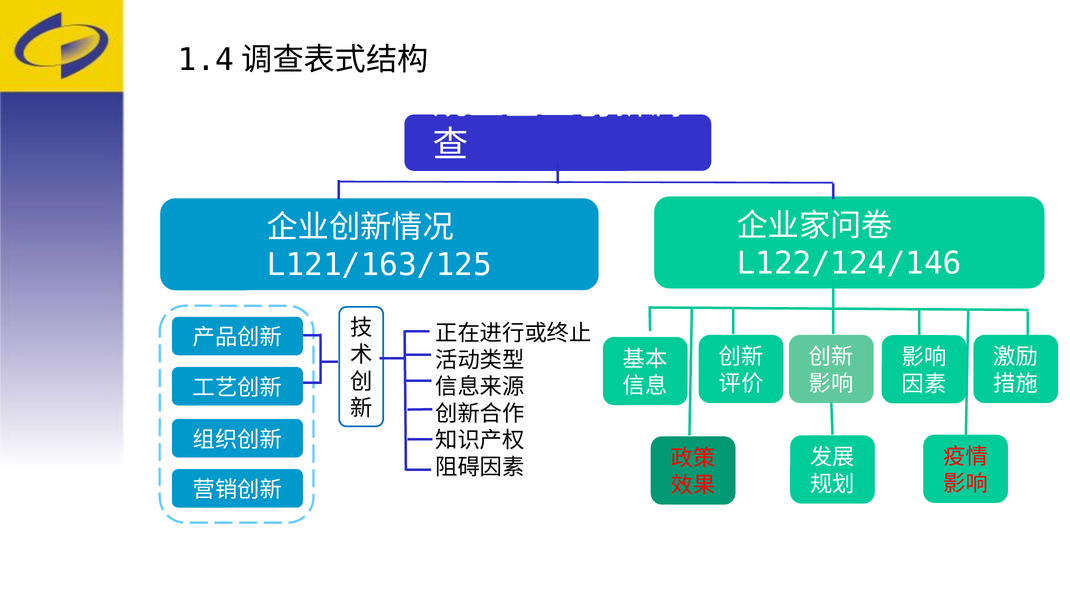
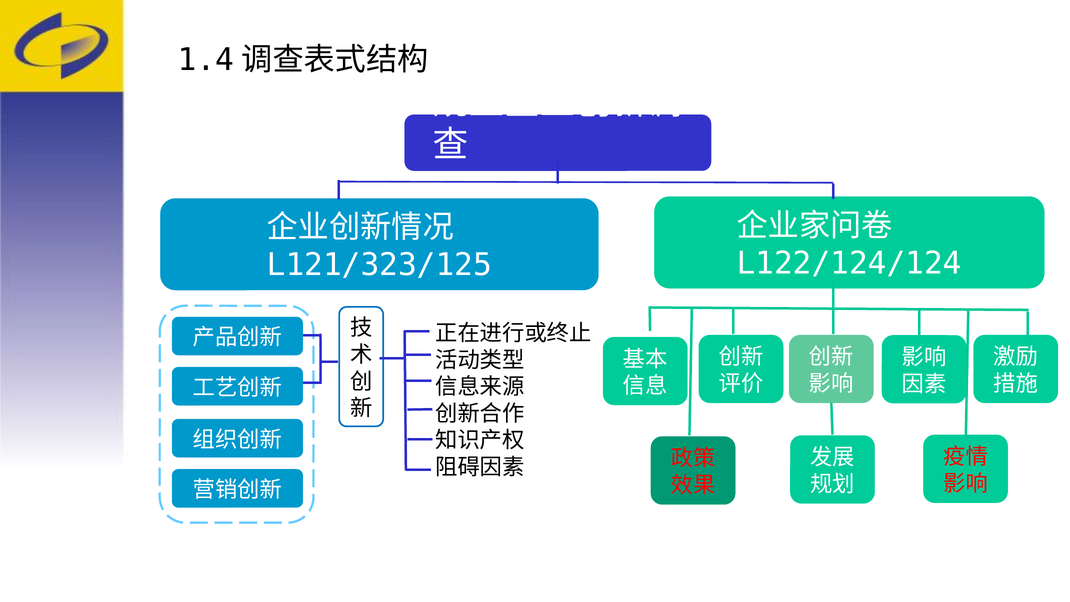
L122/124/146: L122/124/146 -> L122/124/124 (849, 263)
L121/163/125: L121/163/125 -> L121/323/125 (379, 265)
